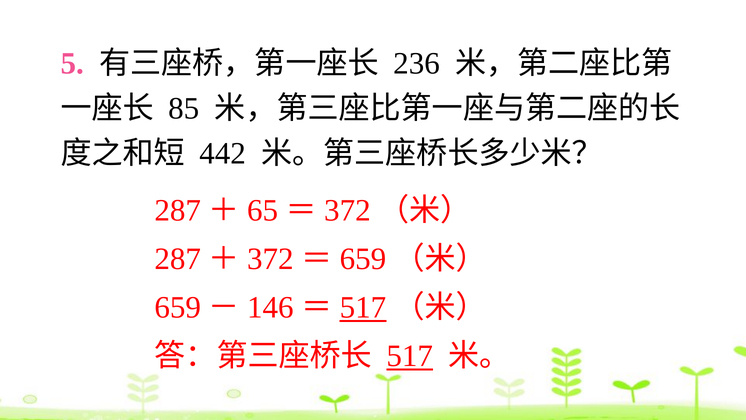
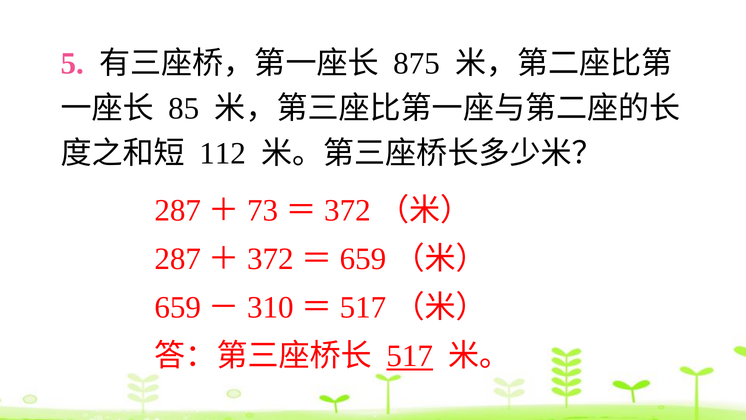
236: 236 -> 875 (417, 64)
442: 442 -> 112 (223, 153)
65: 65 -> 73 (263, 210)
146: 146 -> 310 (270, 307)
517 underline: present -> none (363, 307)
